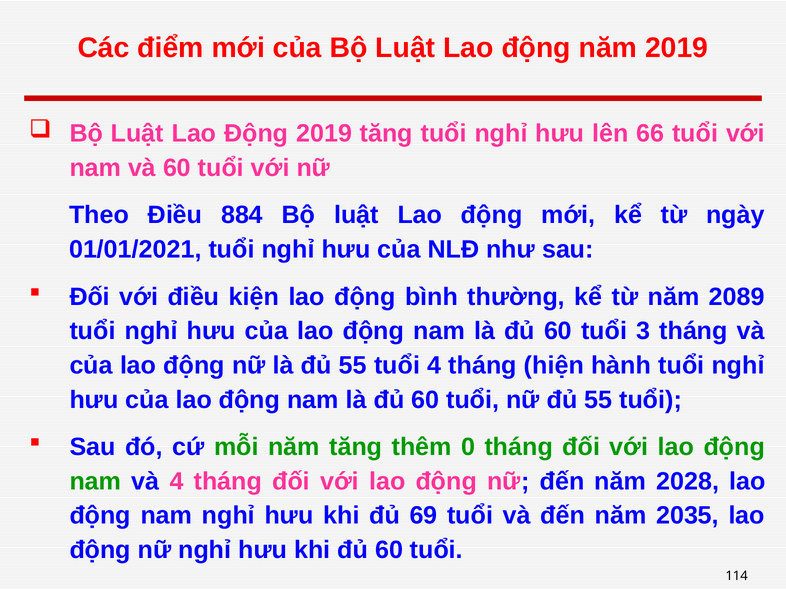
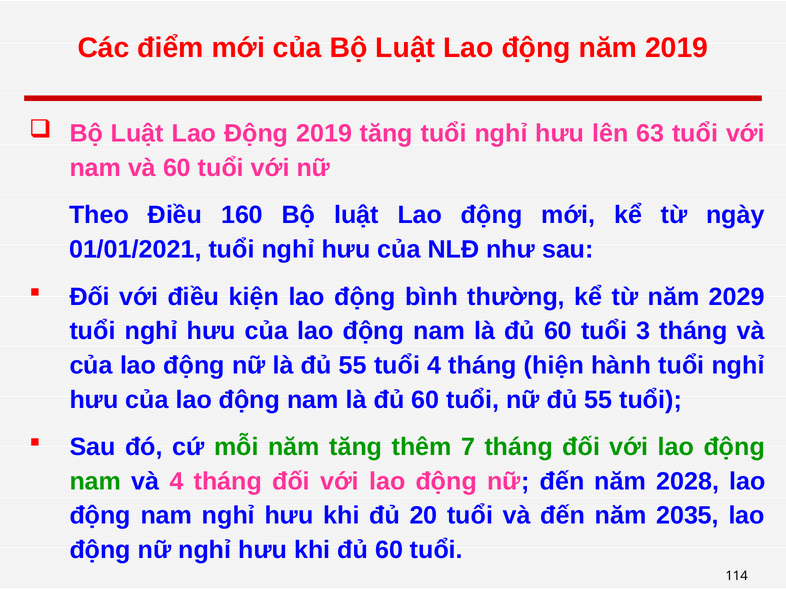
66: 66 -> 63 (650, 134)
884: 884 -> 160 (242, 215)
2089: 2089 -> 2029 (737, 297)
0: 0 -> 7 (468, 447)
69: 69 -> 20 (423, 516)
